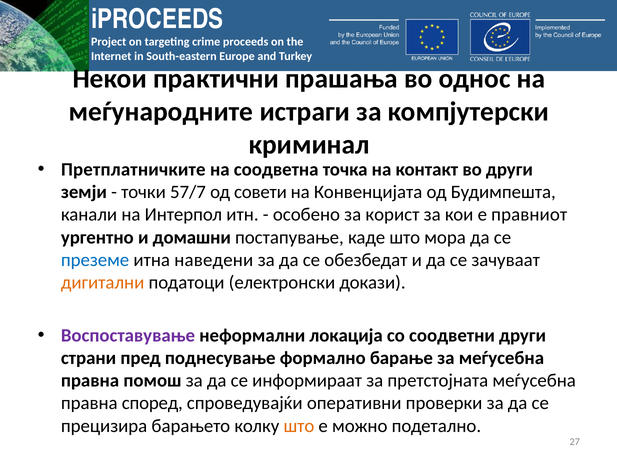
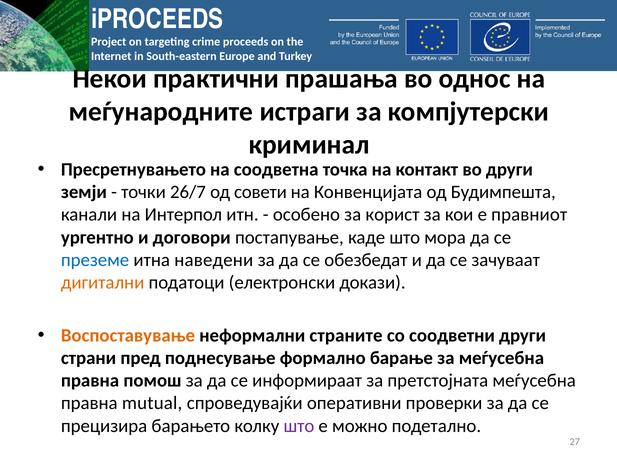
Претплатничките: Претплатничките -> Пресретнувањето (133, 169)
57/7: 57/7 -> 26/7 (188, 192)
домашни: домашни -> договори (192, 237)
Воспоставување colour: purple -> orange (128, 335)
локација: локација -> страните (346, 335)
според: според -> mutual (152, 403)
што colour: orange -> purple (299, 426)
